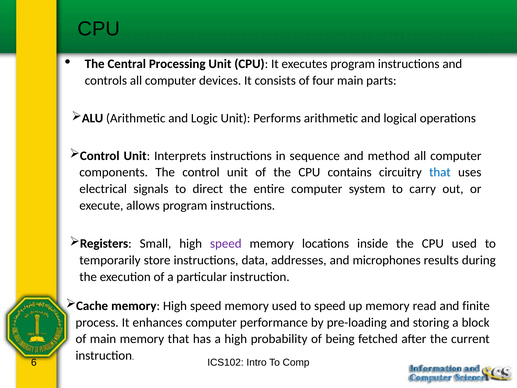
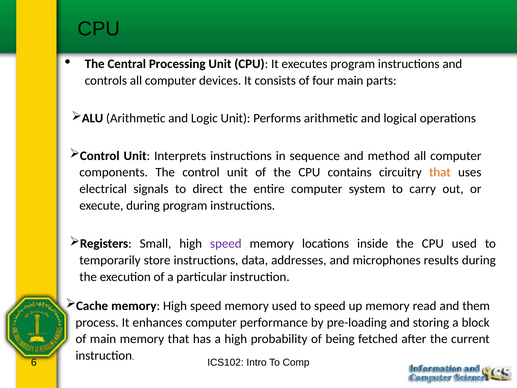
that colour: blue -> orange (440, 172)
execute allows: allows -> during (143, 205)
finite: finite -> them (476, 306)
